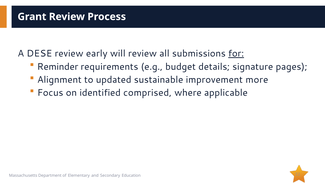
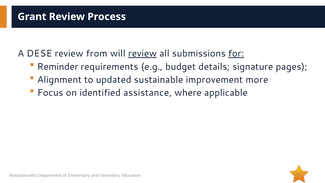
early: early -> from (97, 54)
review underline: none -> present (142, 54)
comprised: comprised -> assistance (148, 93)
